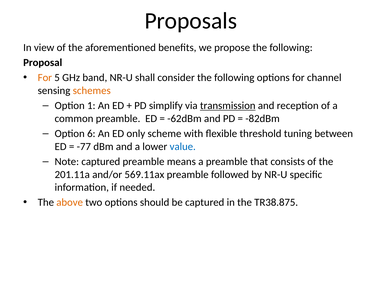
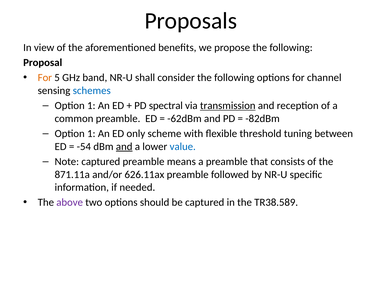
schemes colour: orange -> blue (92, 91)
simplify: simplify -> spectral (166, 106)
6: 6 -> 1 (91, 134)
-77: -77 -> -54 (84, 147)
and underline: none -> present (124, 147)
201.11a: 201.11a -> 871.11a (72, 175)
569.11ax: 569.11ax -> 626.11ax (144, 175)
above colour: orange -> purple (70, 203)
TR38.875: TR38.875 -> TR38.589 (276, 203)
